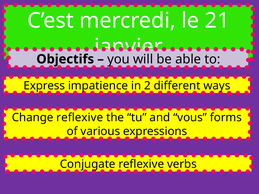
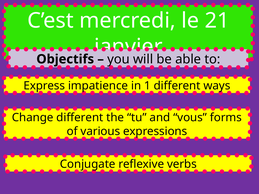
2: 2 -> 1 (147, 86)
Change reflexive: reflexive -> different (80, 118)
